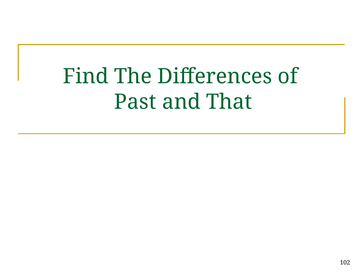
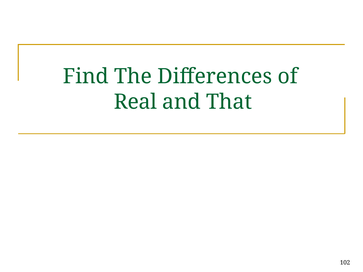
Past: Past -> Real (135, 102)
